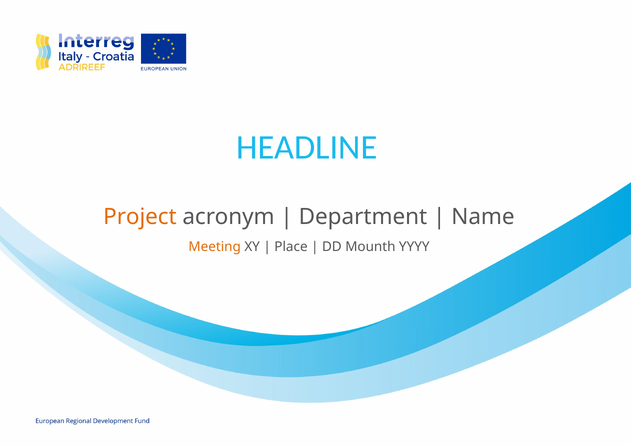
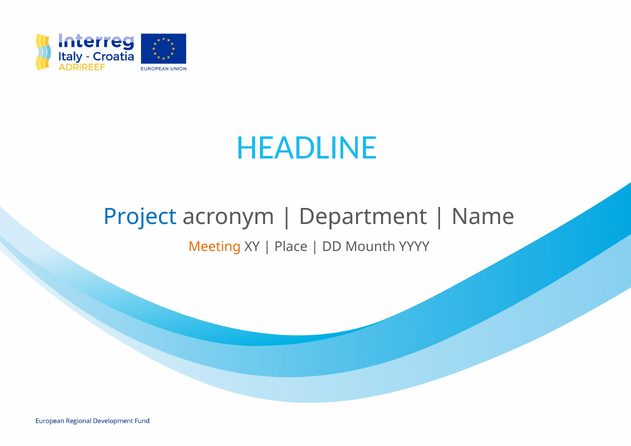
Project colour: orange -> blue (140, 217)
